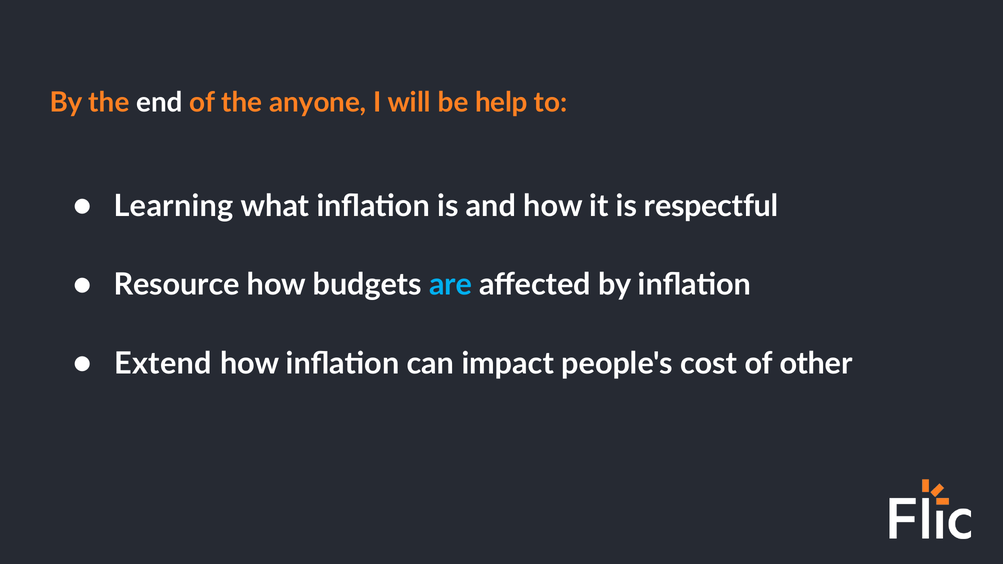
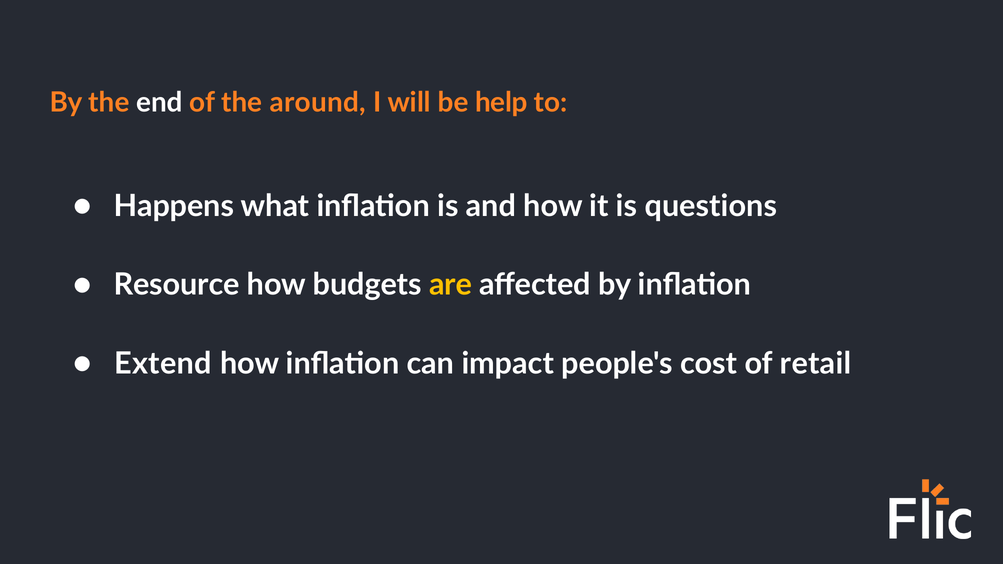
anyone: anyone -> around (318, 103)
Learning: Learning -> Happens (174, 206)
respectful: respectful -> questions (711, 206)
are colour: light blue -> yellow (450, 285)
other: other -> retail (816, 364)
